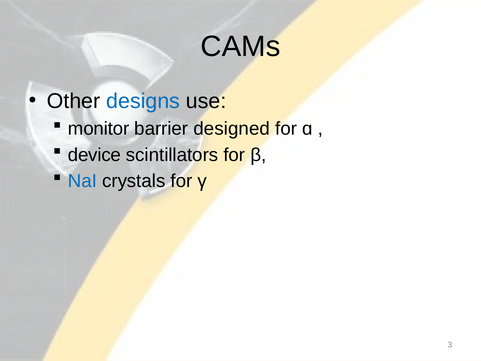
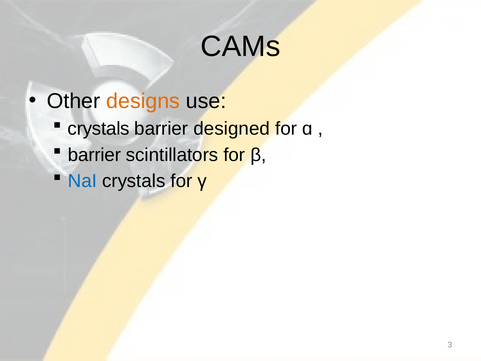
designs colour: blue -> orange (143, 101)
monitor: monitor -> crystals (99, 129)
device: device -> barrier (94, 155)
